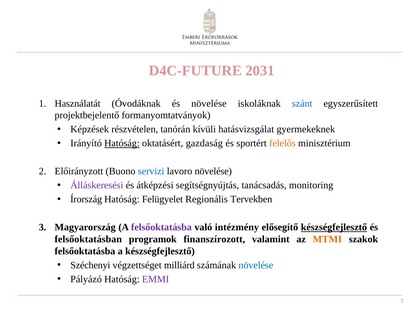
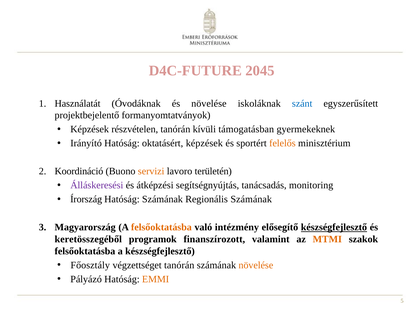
2031: 2031 -> 2045 (260, 71)
hatásvizsgálat: hatásvizsgálat -> támogatásban (246, 129)
Hatóság underline: present -> none (122, 143)
oktatásért gazdaság: gazdaság -> képzések (204, 143)
Előirányzott: Előirányzott -> Koordináció (79, 171)
servizi colour: blue -> orange (151, 171)
lavoro növelése: növelése -> területén (213, 171)
Hatóság Felügyelet: Felügyelet -> Számának (162, 199)
Regionális Tervekben: Tervekben -> Számának (251, 199)
felsőoktatásba colour: purple -> orange (161, 227)
felsőoktatásban: felsőoktatásban -> keretösszegéből (88, 239)
Széchenyi: Széchenyi -> Főosztály (90, 265)
végzettséget milliárd: milliárd -> tanórán (179, 265)
növelése colour: blue -> orange (256, 265)
EMMI colour: purple -> orange (156, 279)
